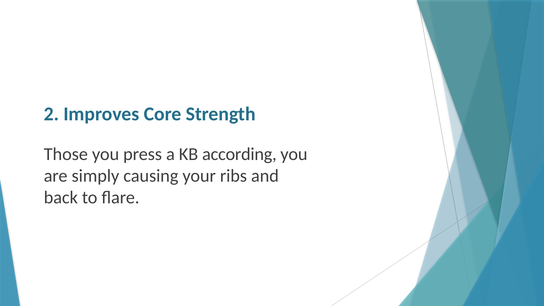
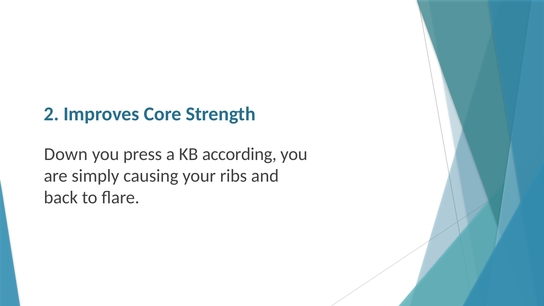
Those: Those -> Down (66, 154)
